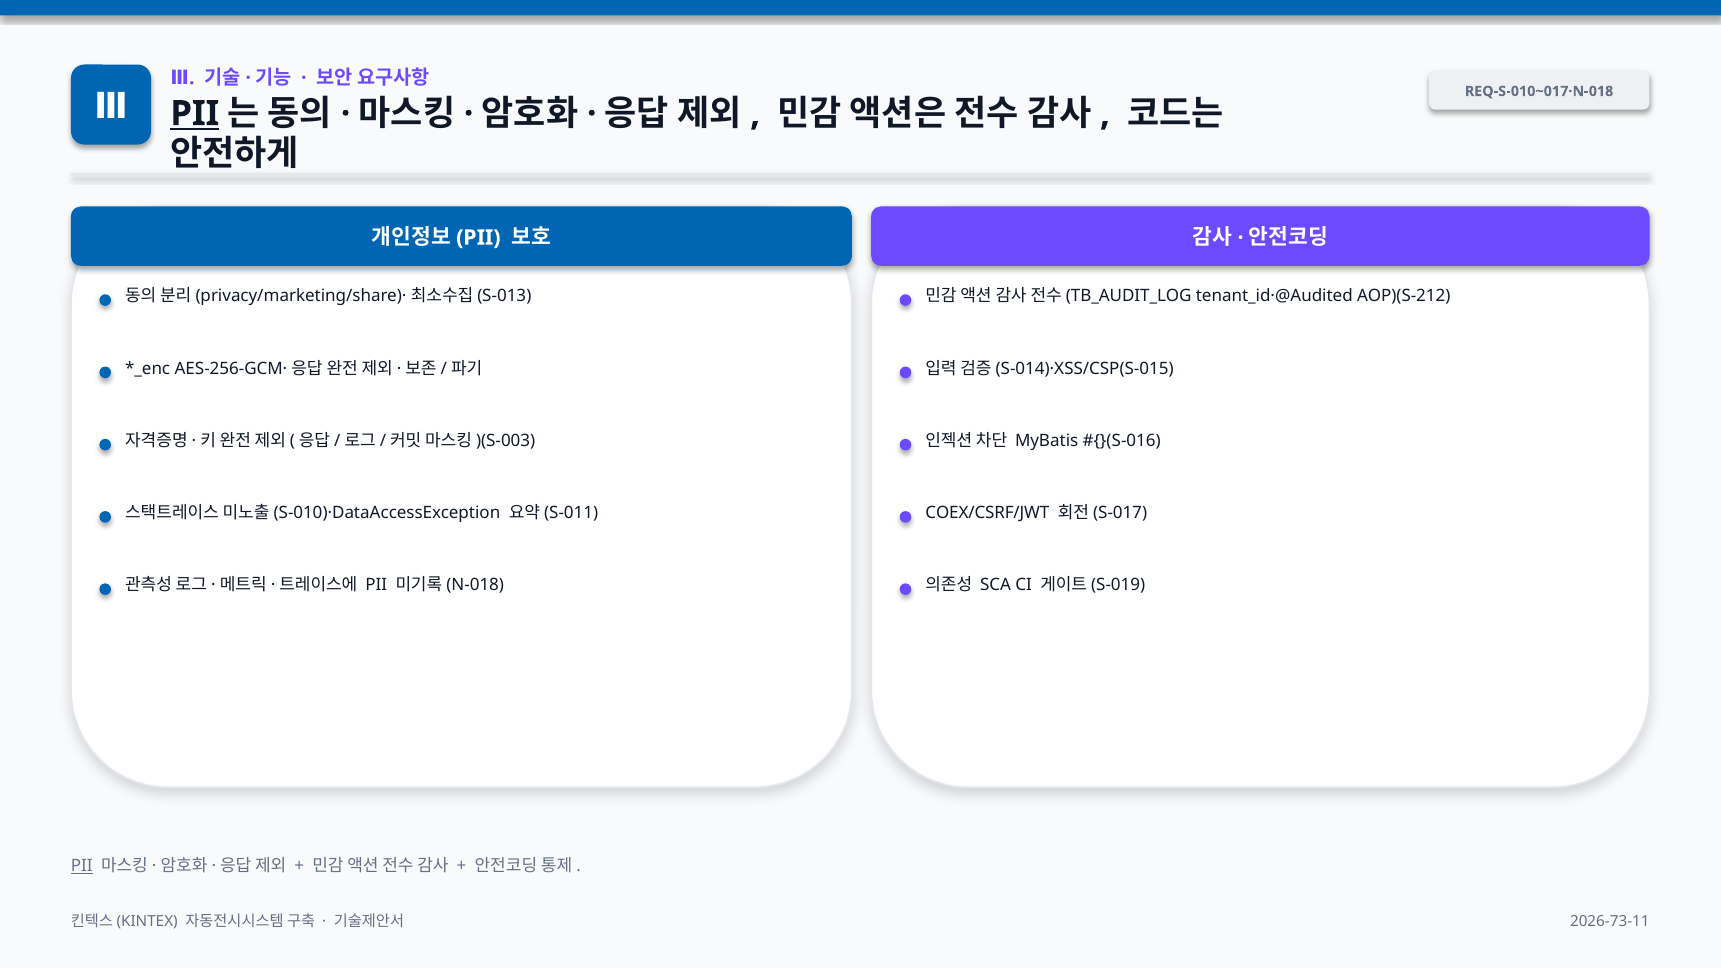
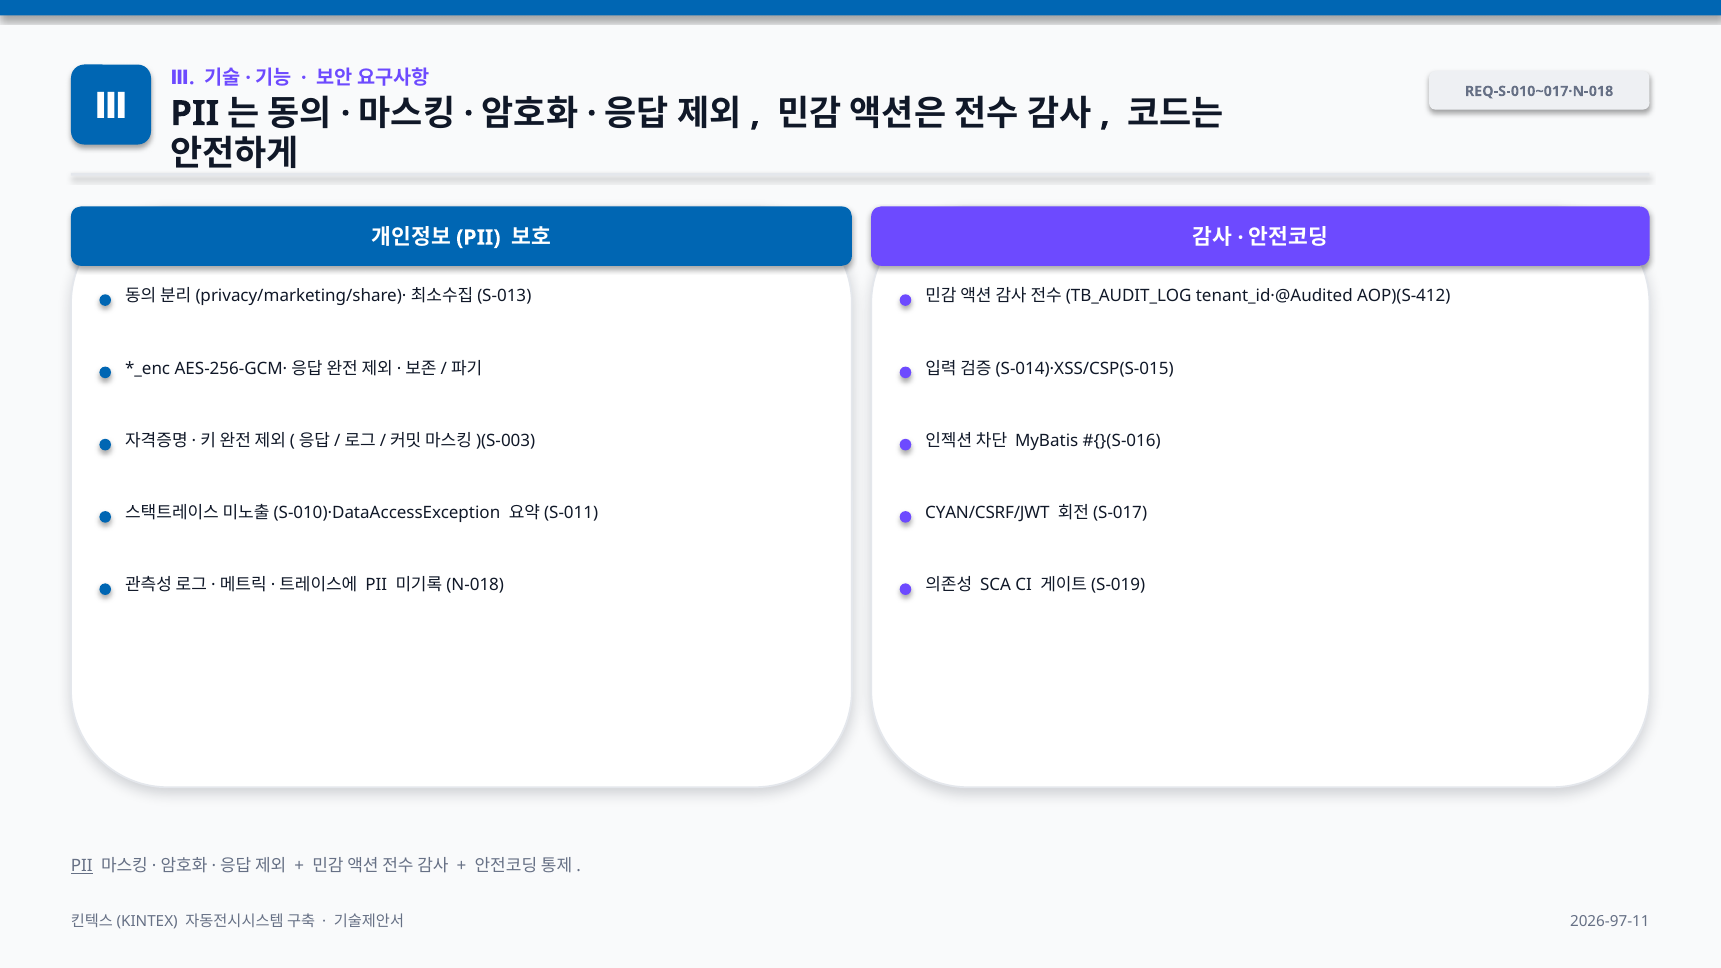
PII underline: present -> none (195, 114)
AOP)(S-212: AOP)(S-212 -> AOP)(S-412 (1404, 296)
COEX/CSRF/JWT: COEX/CSRF/JWT -> CYAN/CSRF/JWT (987, 513)
2026-73-11: 2026-73-11 -> 2026-97-11 (1610, 921)
